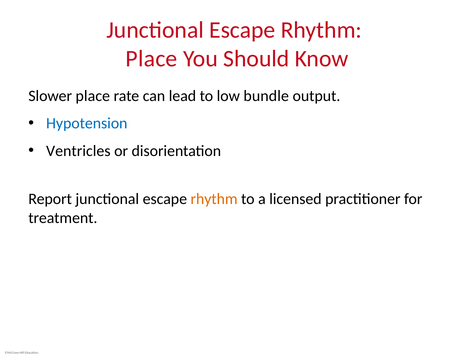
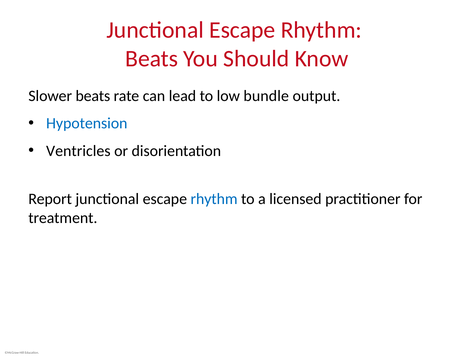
Place: Place -> Beats (152, 59)
Slower place: place -> beats (93, 96)
rhythm colour: orange -> blue (214, 199)
